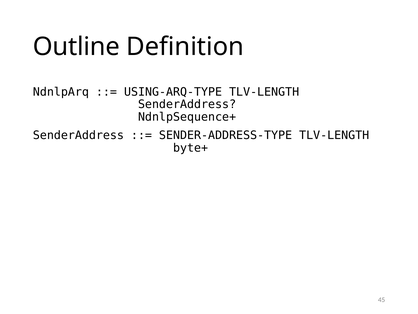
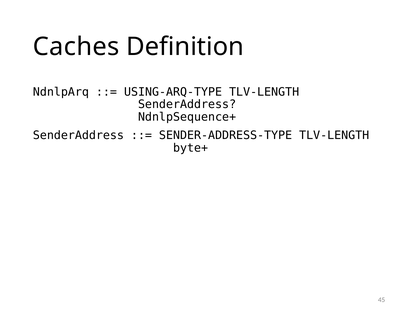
Outline: Outline -> Caches (76, 47)
